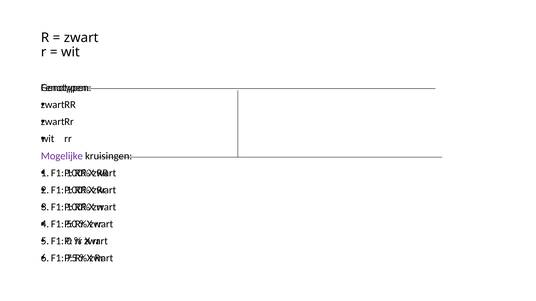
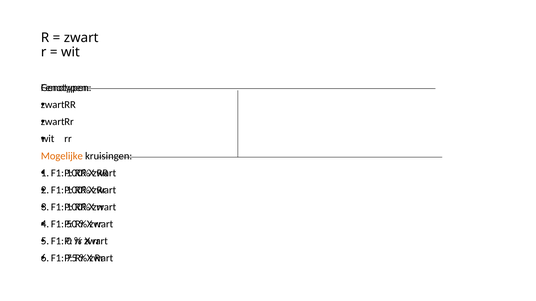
Mogelijke colour: purple -> orange (62, 156)
